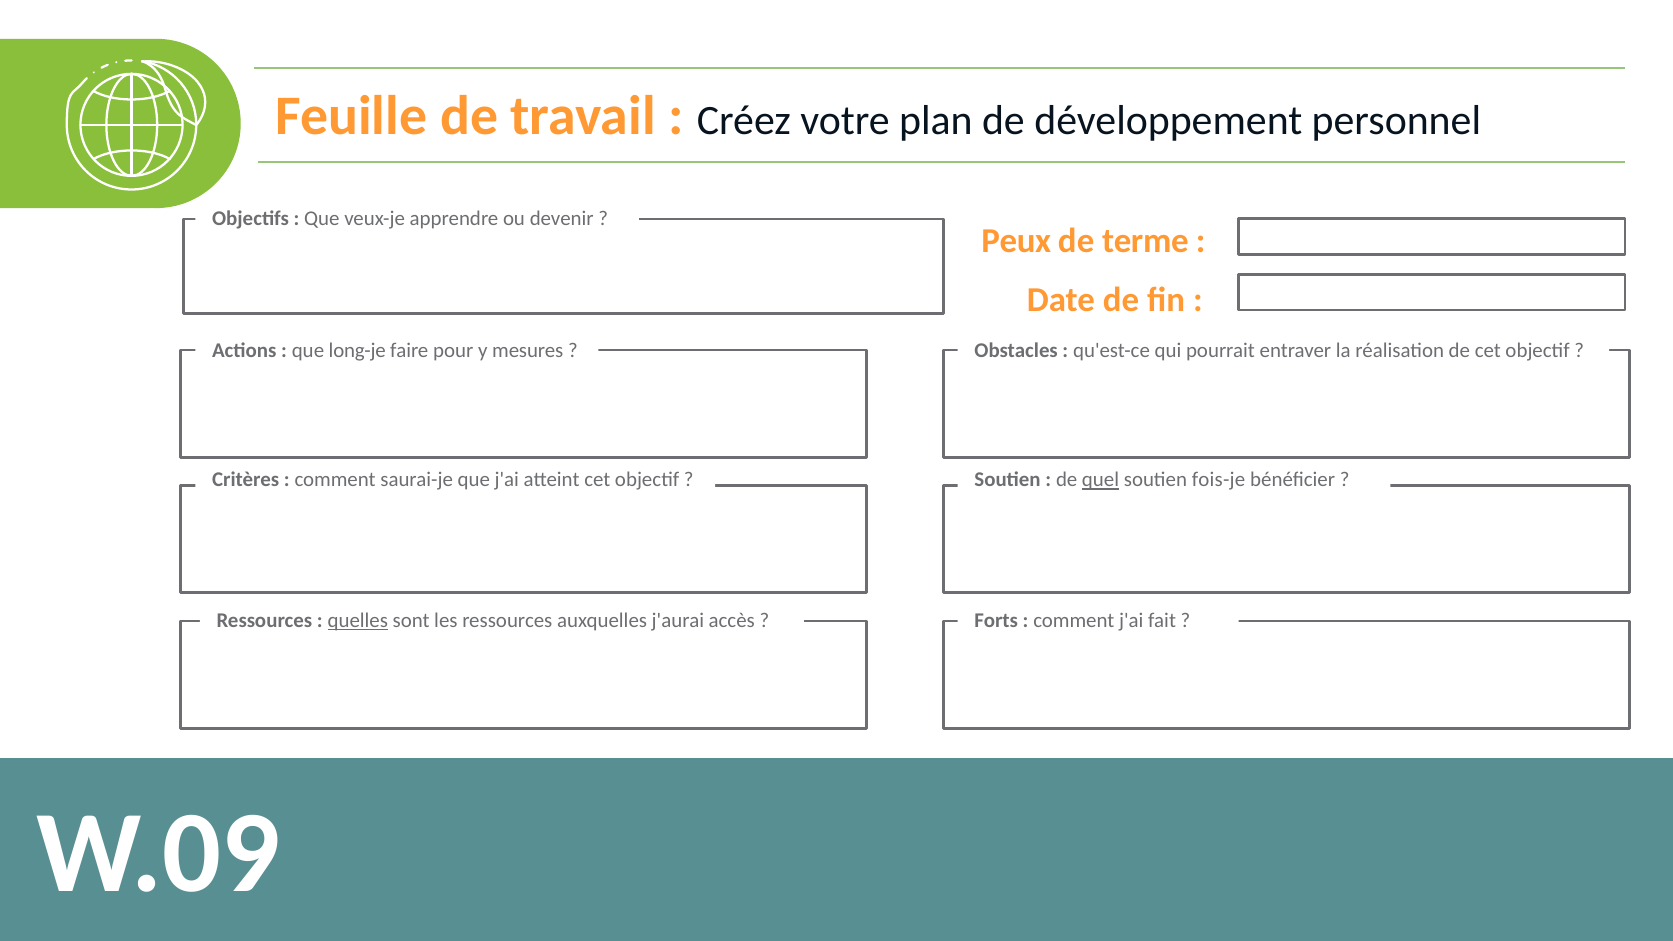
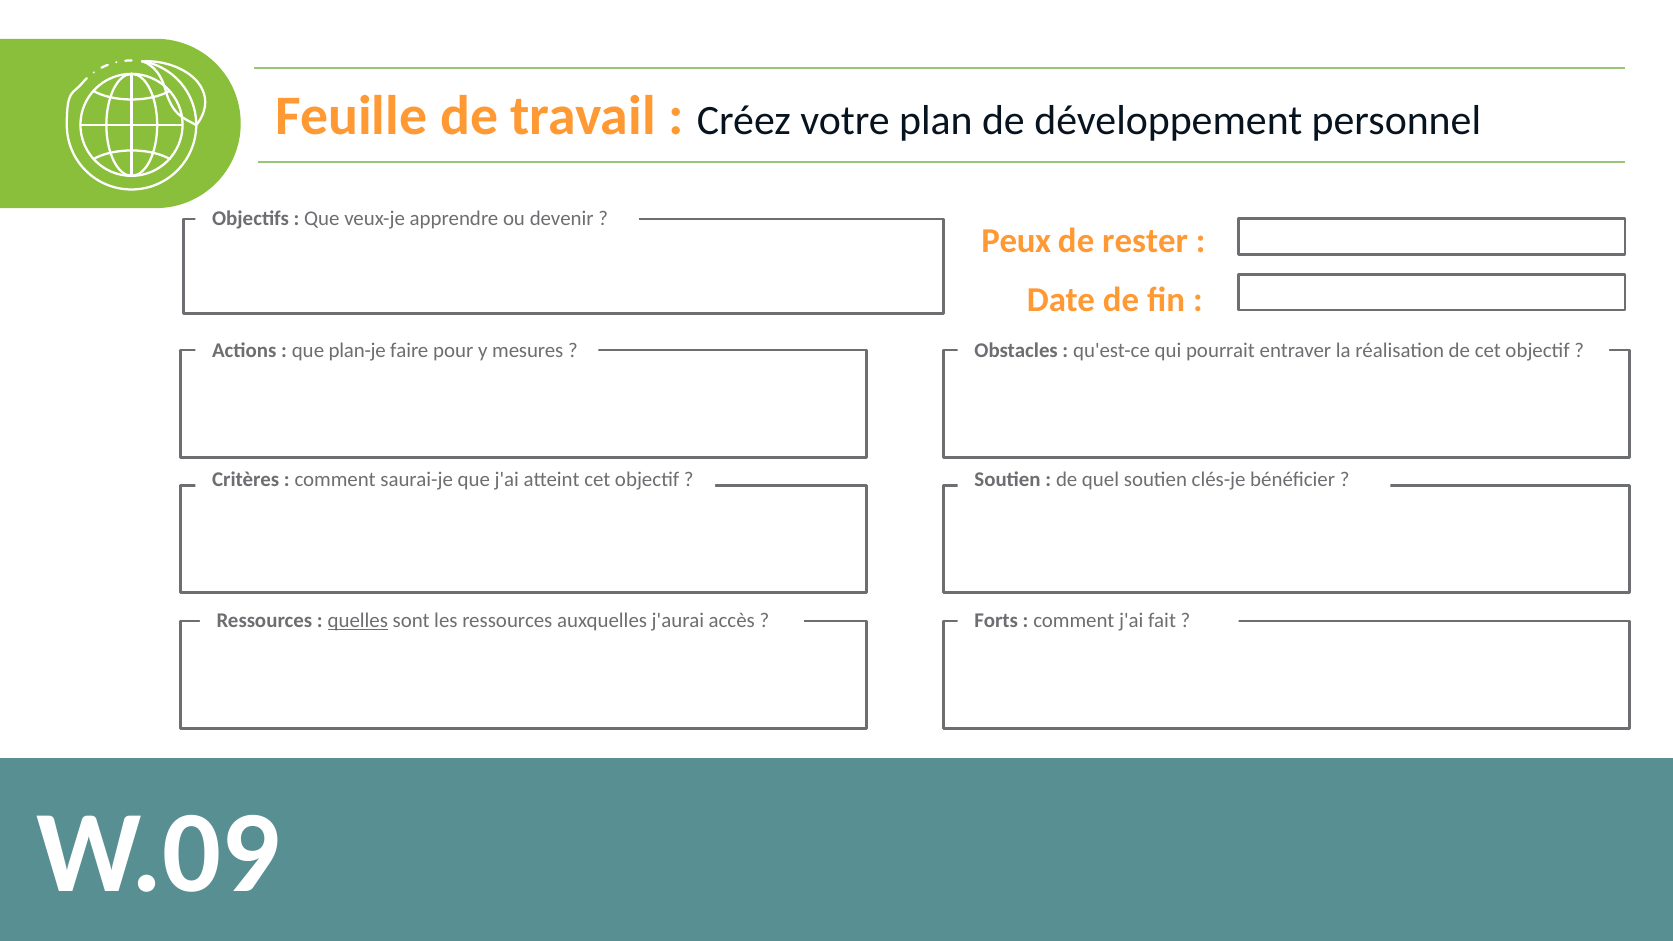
terme: terme -> rester (1145, 241)
long-je: long-je -> plan-je (357, 350)
quel underline: present -> none (1101, 480)
fois-je: fois-je -> clés-je (1219, 480)
